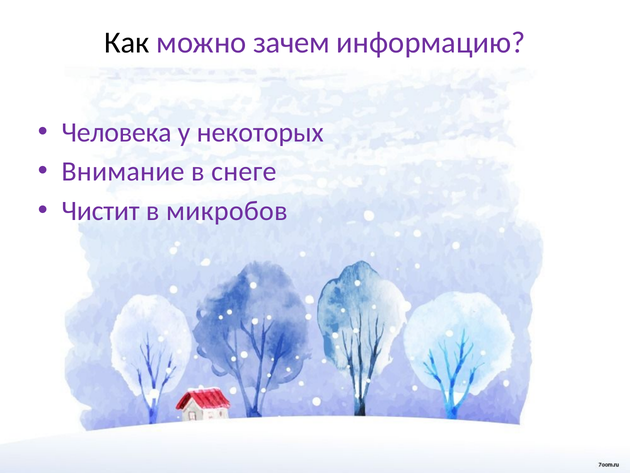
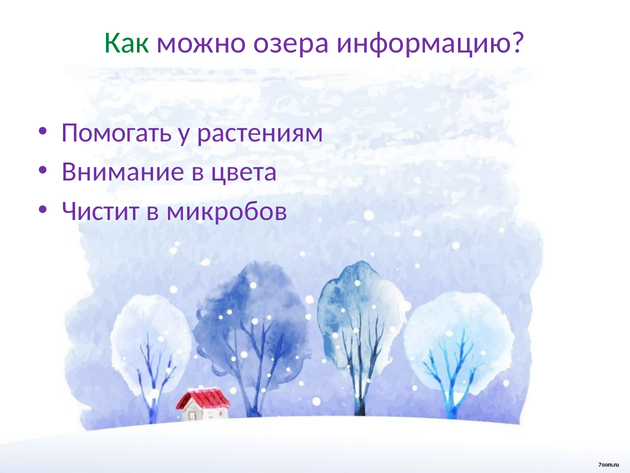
Как colour: black -> green (127, 43)
зачем: зачем -> озера (291, 43)
Человека: Человека -> Помогать (117, 132)
некоторых: некоторых -> растениям (260, 132)
снеге: снеге -> цвета (244, 171)
